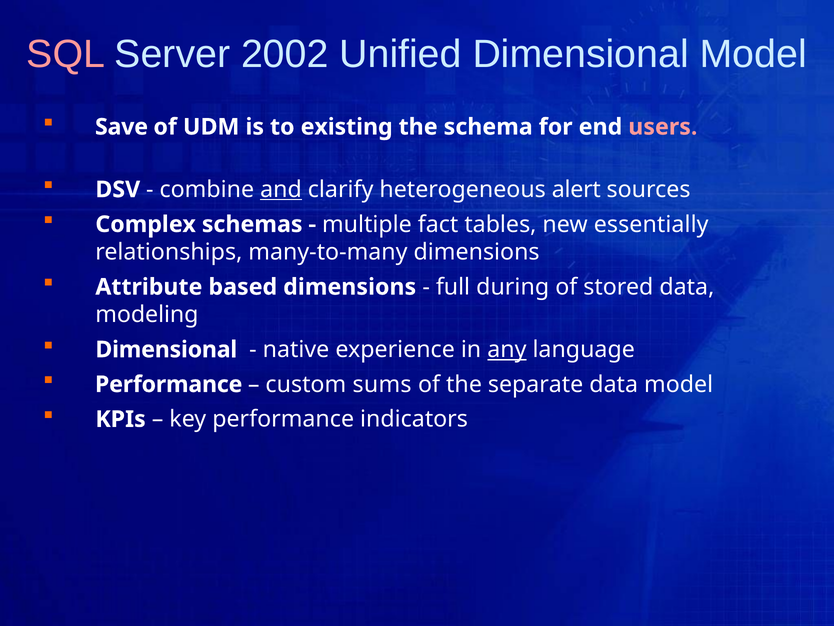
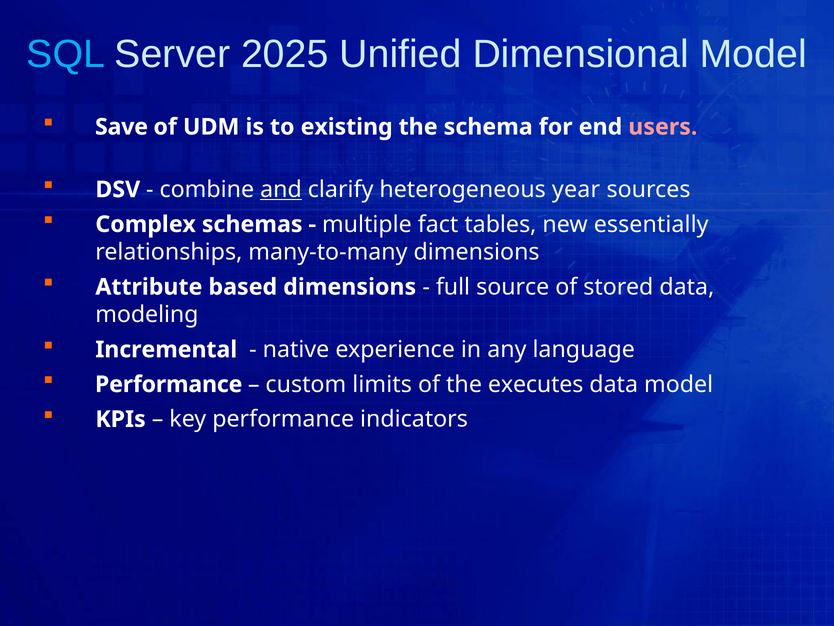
SQL colour: pink -> light blue (66, 54)
2002: 2002 -> 2025 (285, 54)
alert: alert -> year (576, 189)
during: during -> source (513, 287)
Dimensional: Dimensional -> Incremental (166, 349)
any underline: present -> none (507, 349)
sums: sums -> limits (382, 384)
separate: separate -> executes (536, 384)
